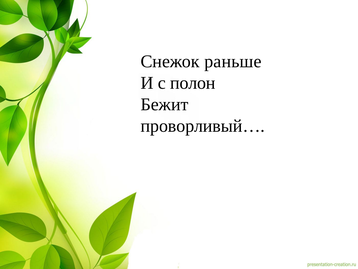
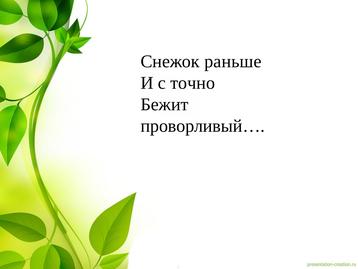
полон: полон -> точно (193, 83)
